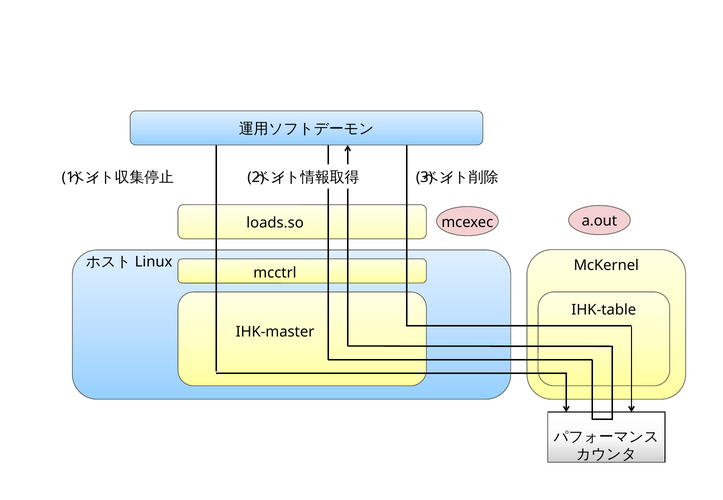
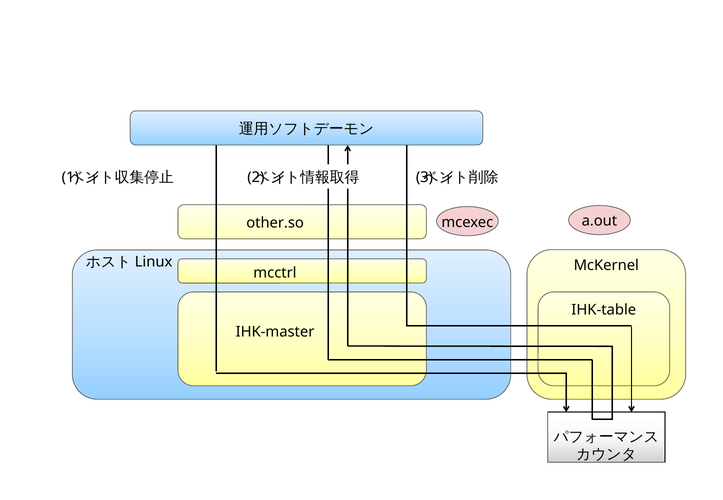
loads.so: loads.so -> other.so (275, 223)
